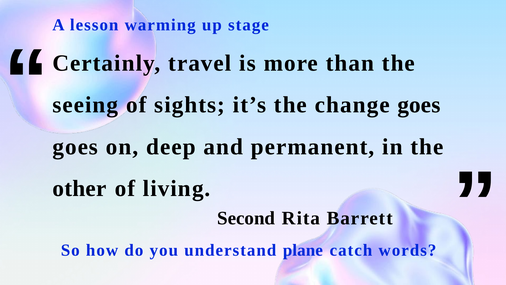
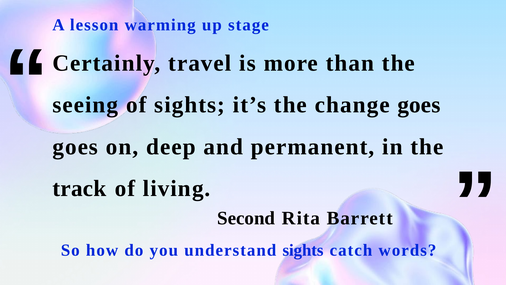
other: other -> track (79, 188)
understand plane: plane -> sights (303, 250)
